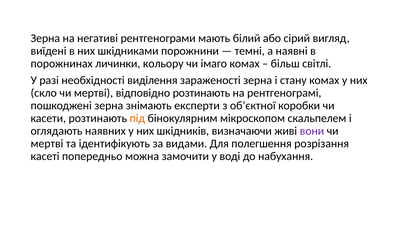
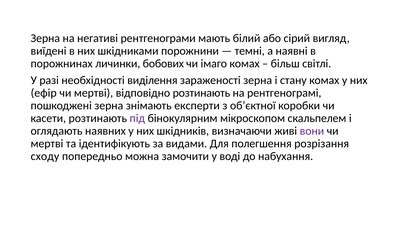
кольору: кольору -> бобових (163, 64)
скло: скло -> ефір (44, 93)
під colour: orange -> purple (137, 118)
касеті: касеті -> сходу (45, 156)
